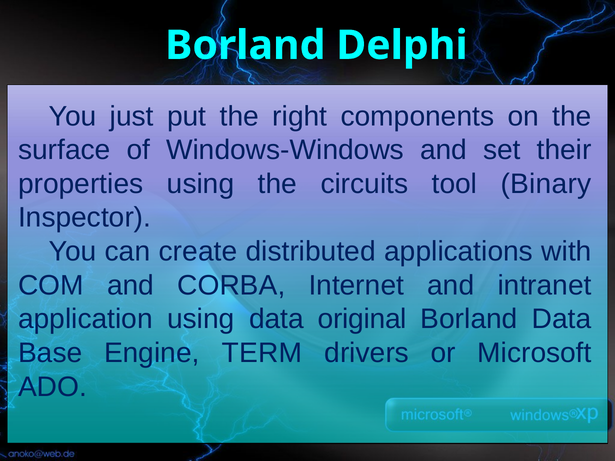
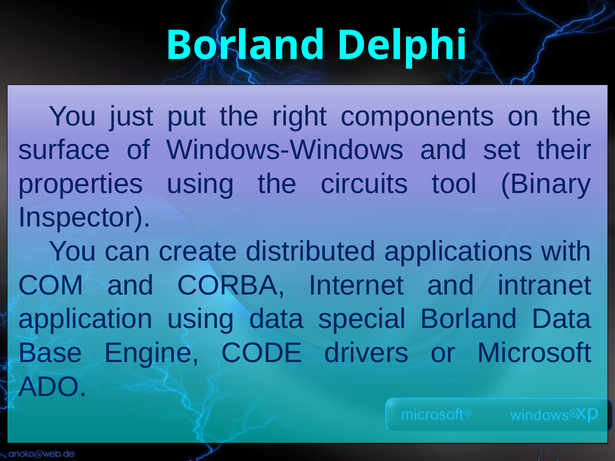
original: original -> special (362, 319)
TERM: TERM -> CODE (262, 353)
